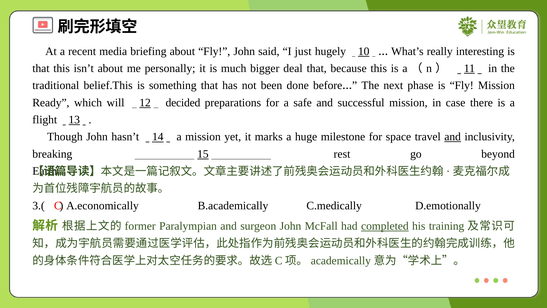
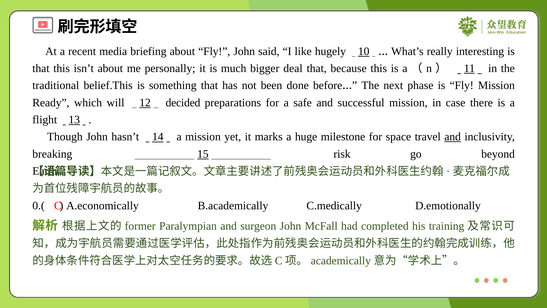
just: just -> like (303, 51)
rest: rest -> risk (342, 154)
3.(: 3.( -> 0.( (39, 205)
completed underline: present -> none (385, 226)
